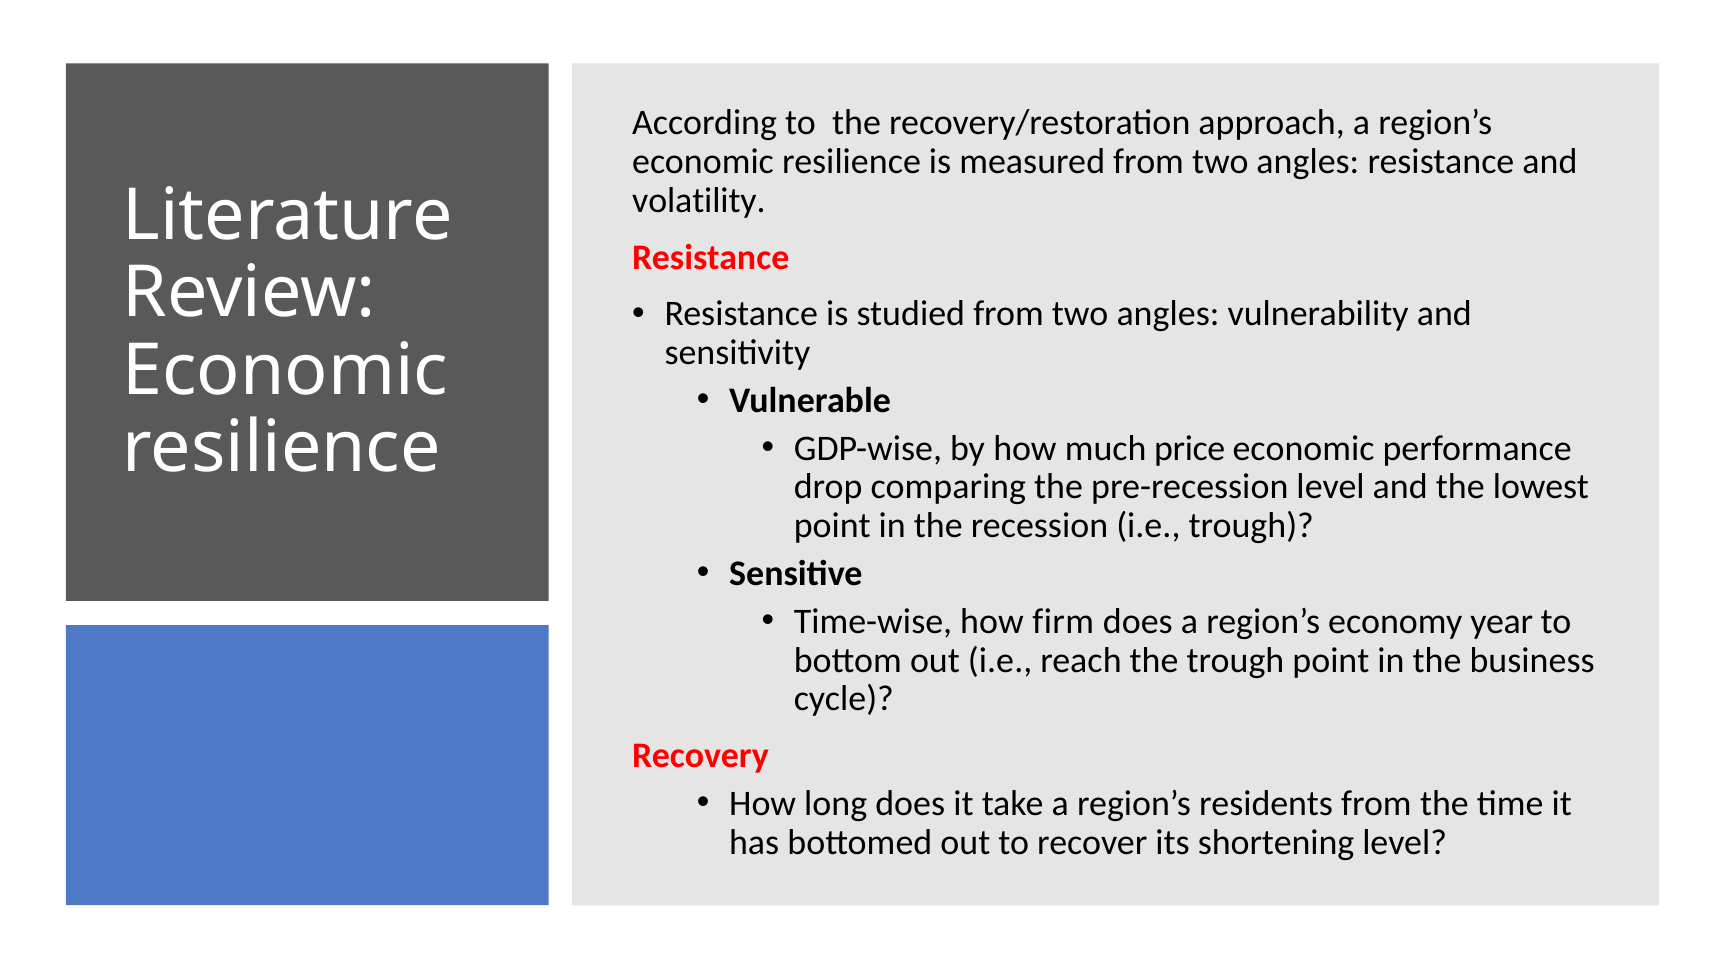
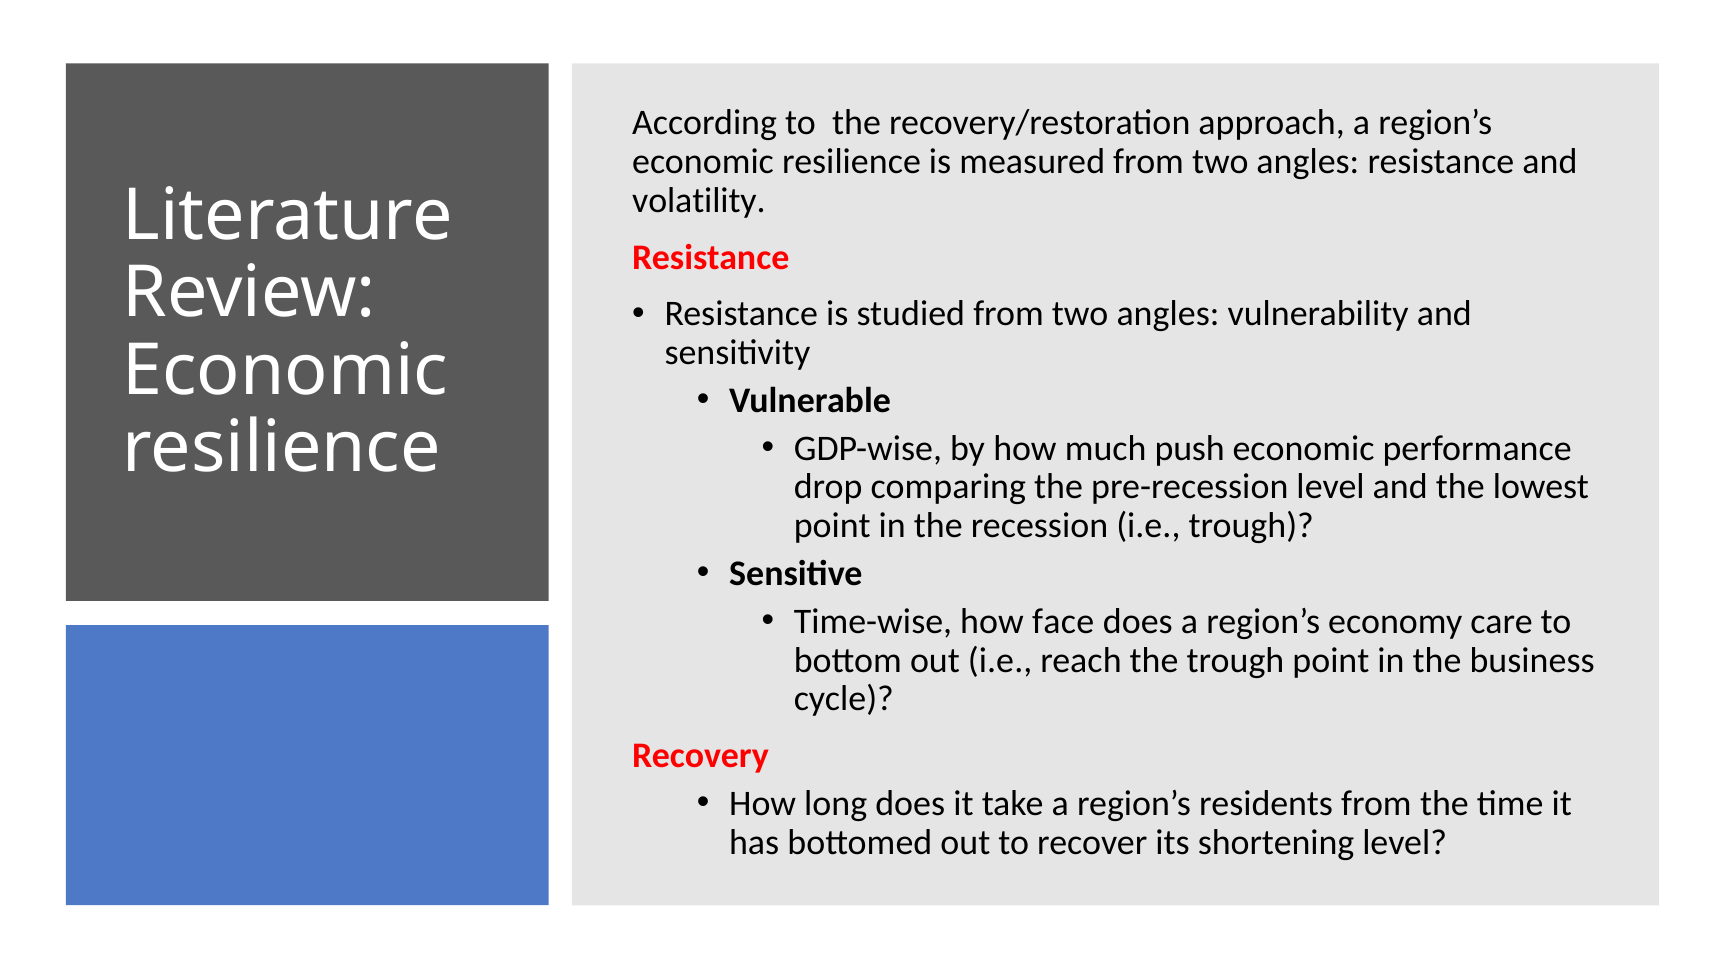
price: price -> push (1190, 448)
firm: firm -> face (1063, 621)
year: year -> care (1502, 621)
